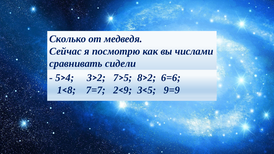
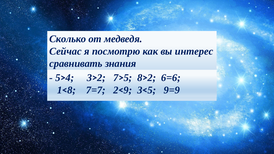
числами: числами -> интерес (194, 51)
сидели: сидели -> знания (121, 64)
